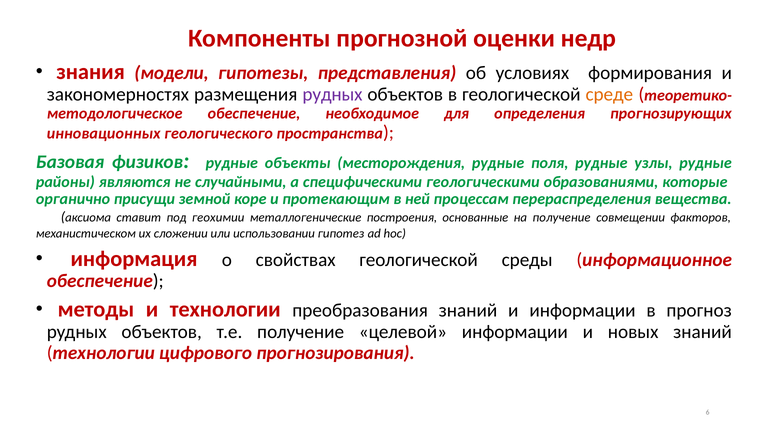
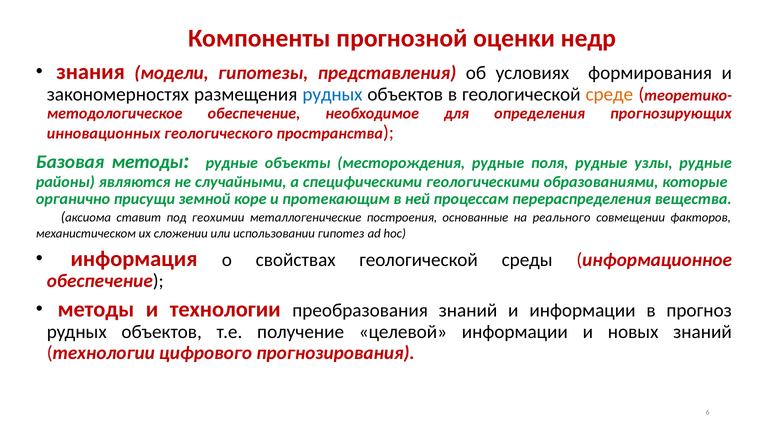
рудных colour: purple -> blue (332, 95)
Базовая физиков: физиков -> методы (147, 162)
на получение: получение -> реального (562, 217)
